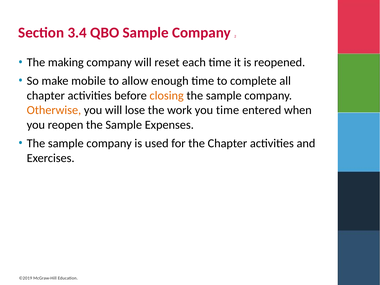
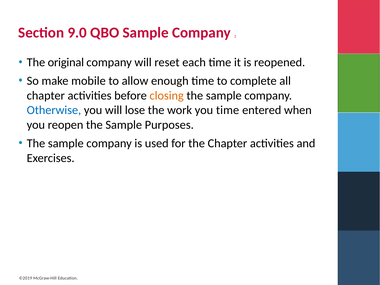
3.4: 3.4 -> 9.0 (77, 33)
making: making -> original (66, 62)
Otherwise colour: orange -> blue (54, 110)
Expenses: Expenses -> Purposes (169, 125)
